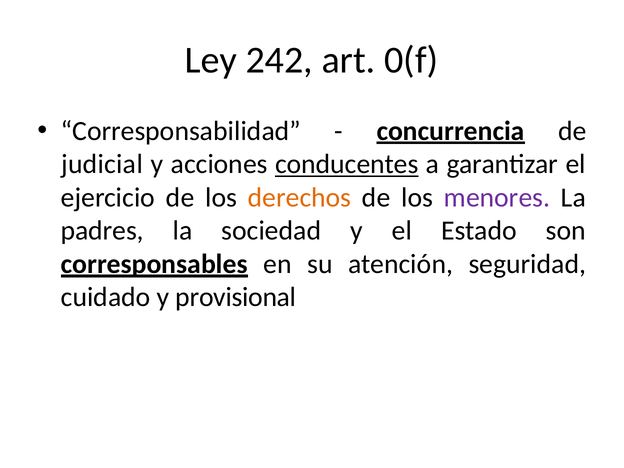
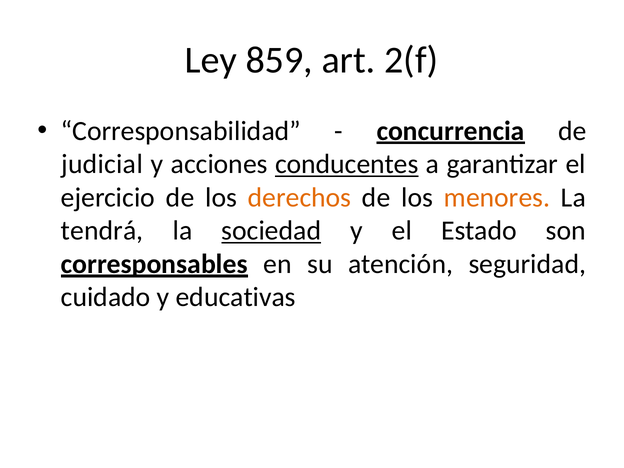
242: 242 -> 859 (279, 60)
0(f: 0(f -> 2(f (411, 60)
menores colour: purple -> orange (497, 197)
padres: padres -> tendrá (102, 231)
sociedad underline: none -> present (271, 231)
provisional: provisional -> educativas (236, 297)
